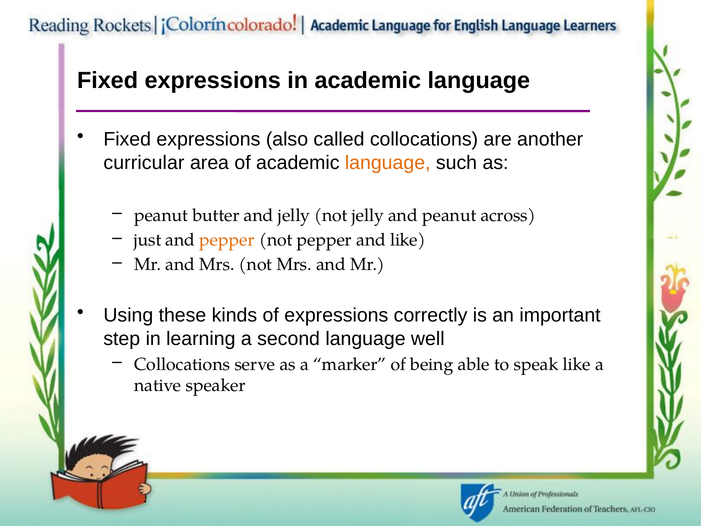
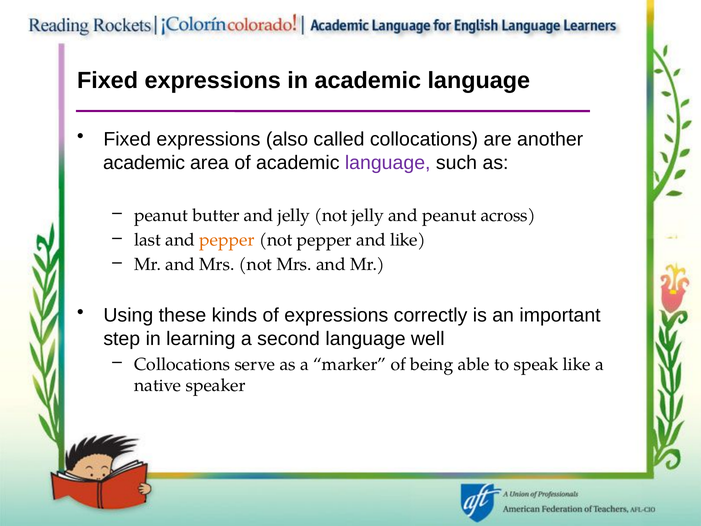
curricular: curricular -> academic (144, 163)
language colour: orange -> purple (388, 163)
just: just -> last (148, 240)
